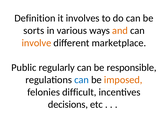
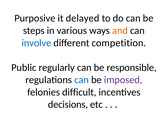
Definition: Definition -> Purposive (35, 18)
involves: involves -> delayed (83, 18)
sorts: sorts -> steps (34, 31)
involve colour: orange -> blue (36, 43)
marketplace: marketplace -> competition (119, 43)
imposed colour: orange -> purple (123, 80)
